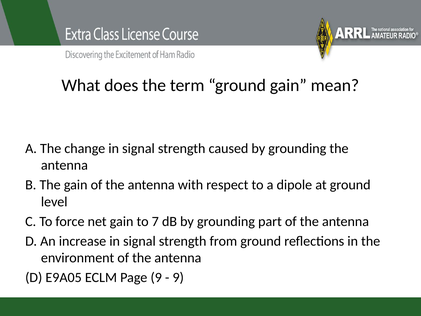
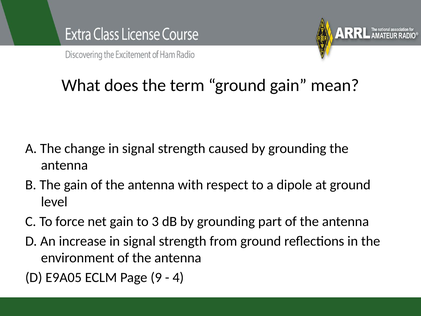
7: 7 -> 3 (155, 221)
9: 9 -> 4 (178, 277)
